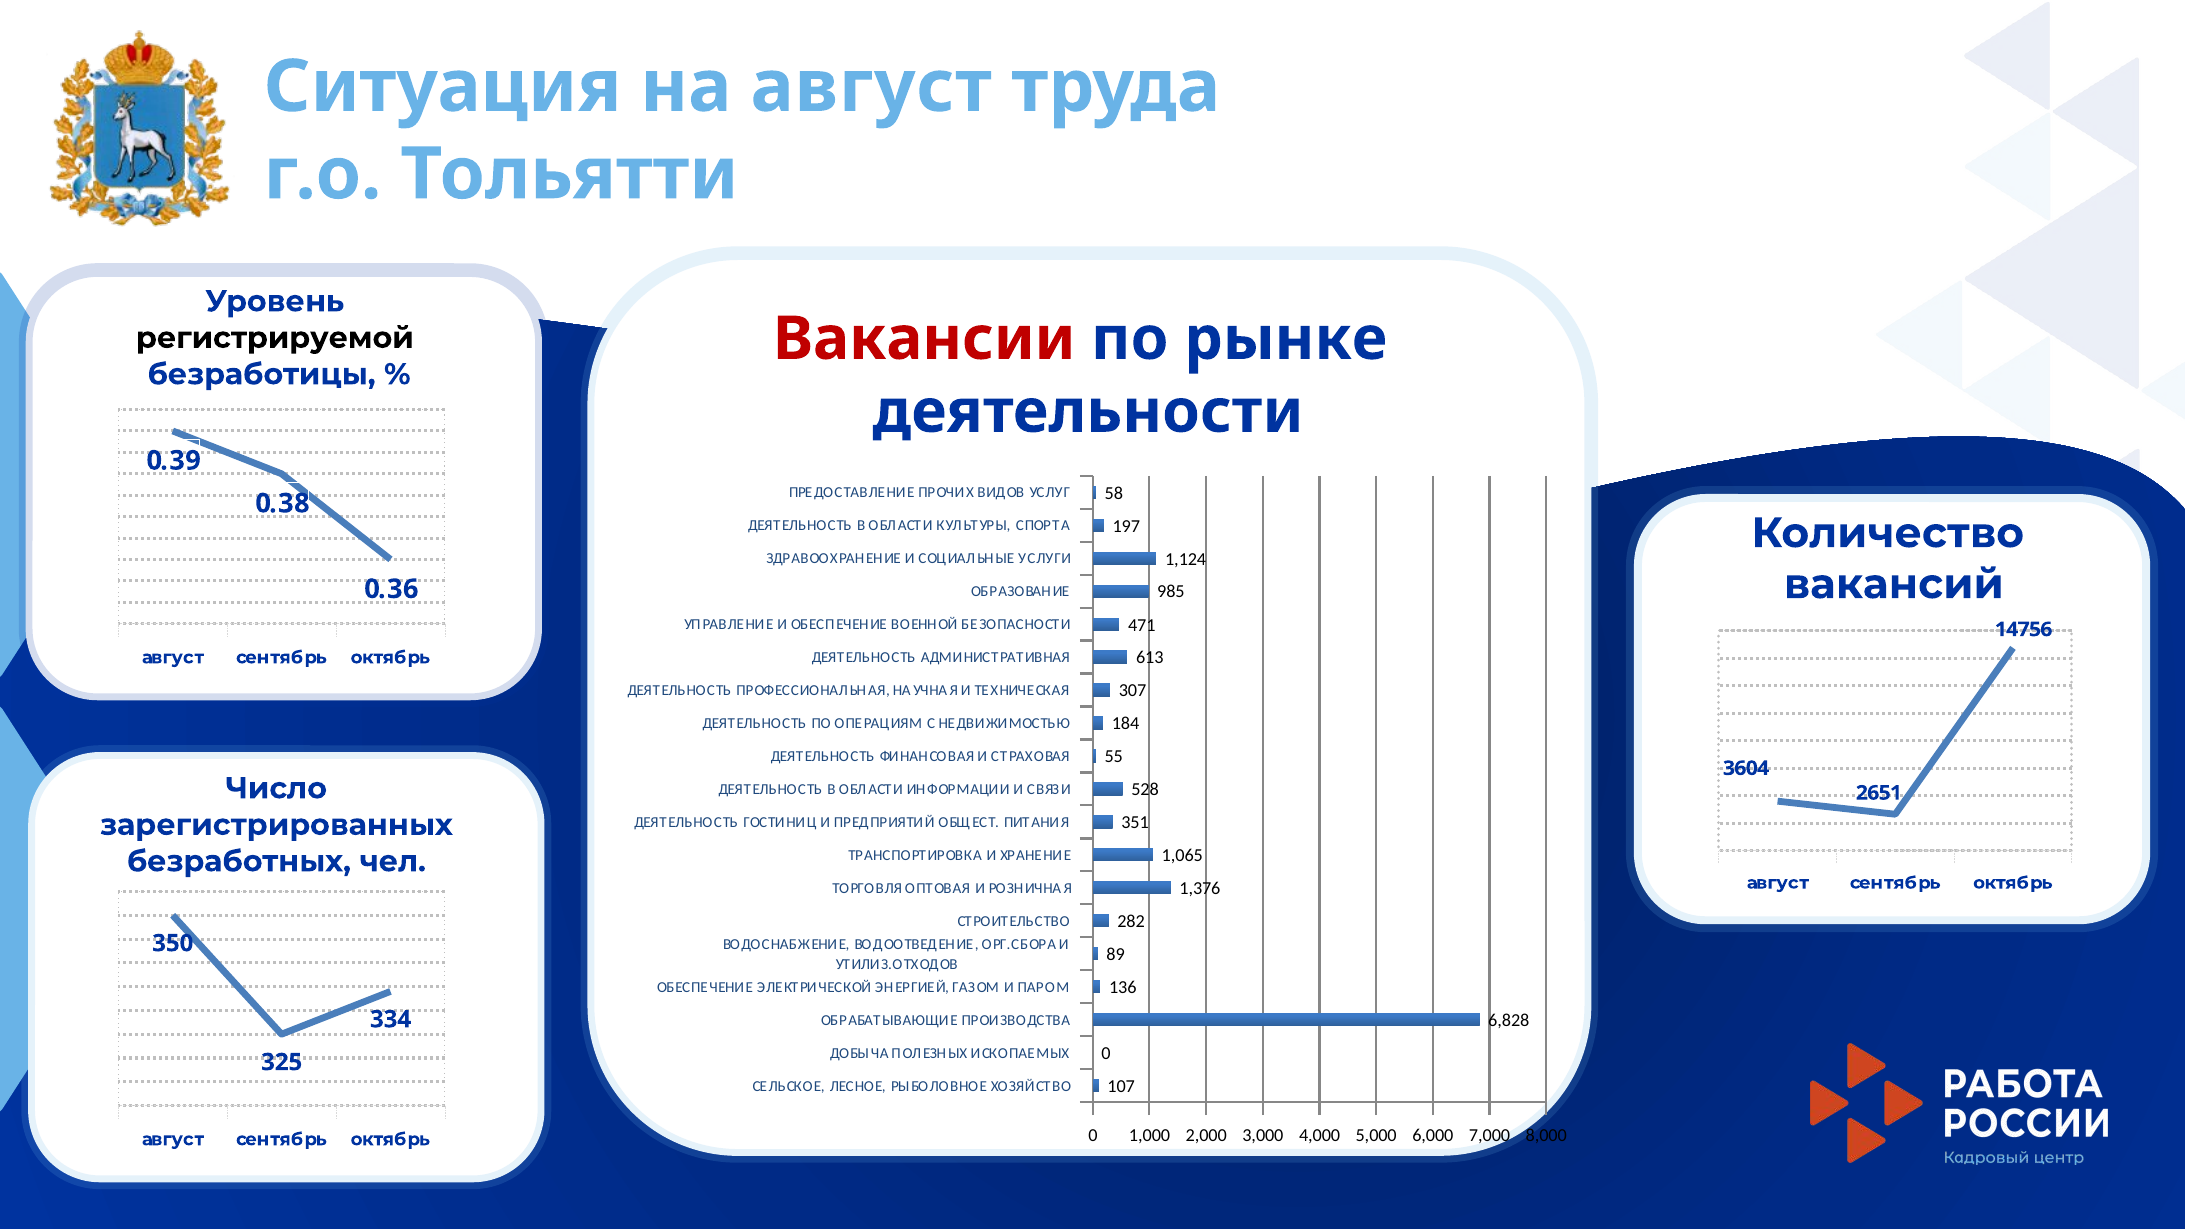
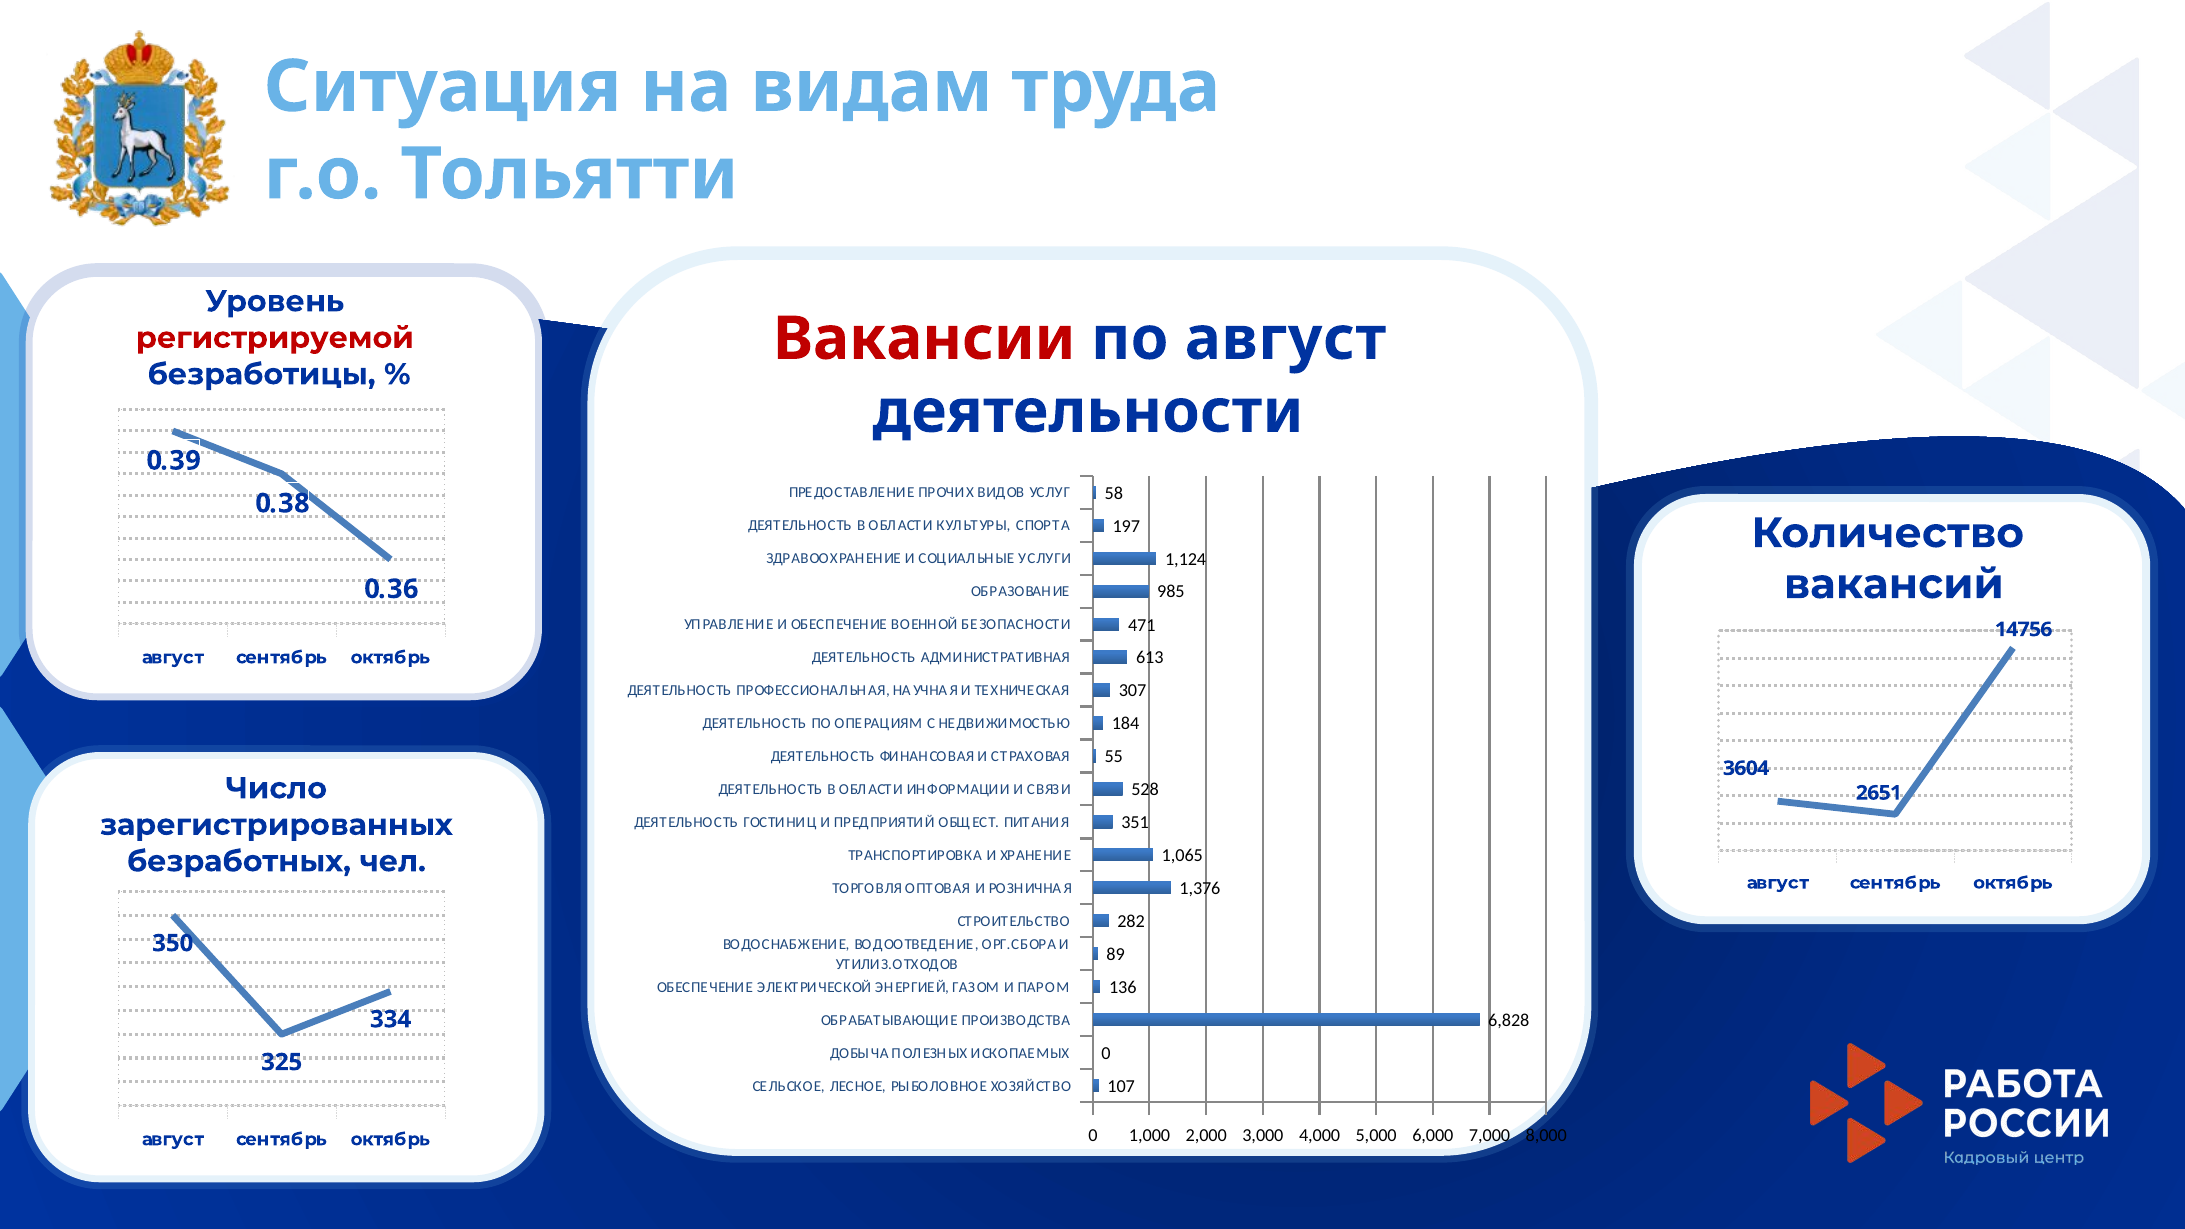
на август: август -> видам (872, 87)
по рынке: рынке -> август (1285, 339)
регистрируемой colour: black -> red (275, 338)
